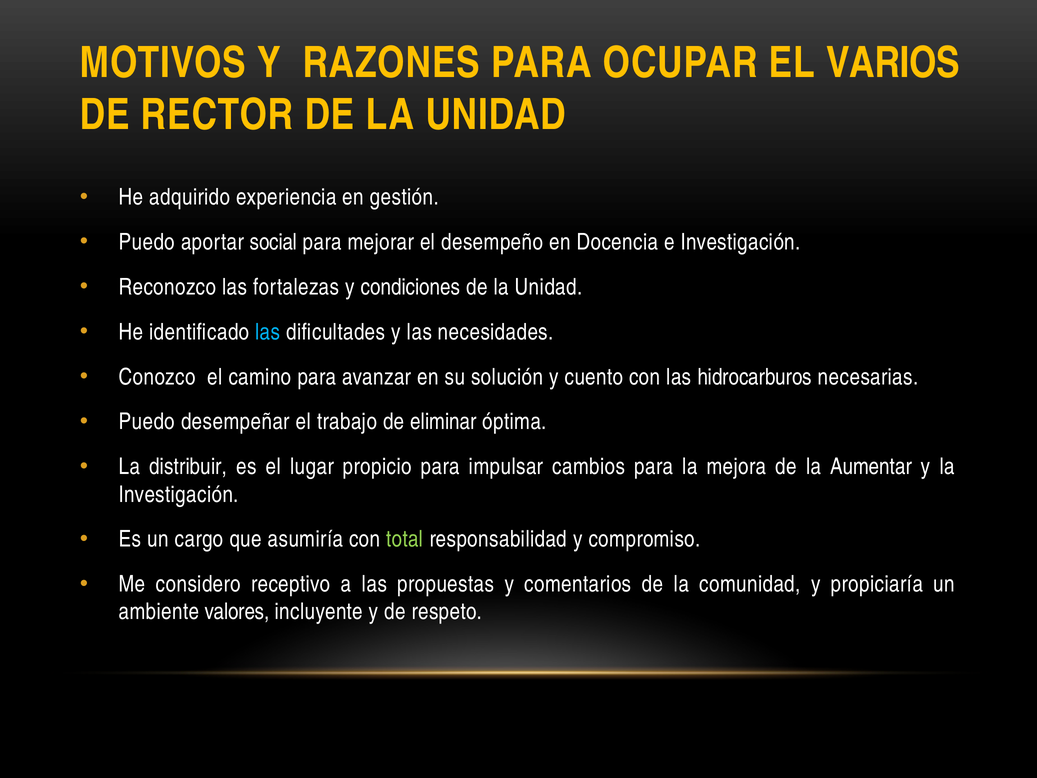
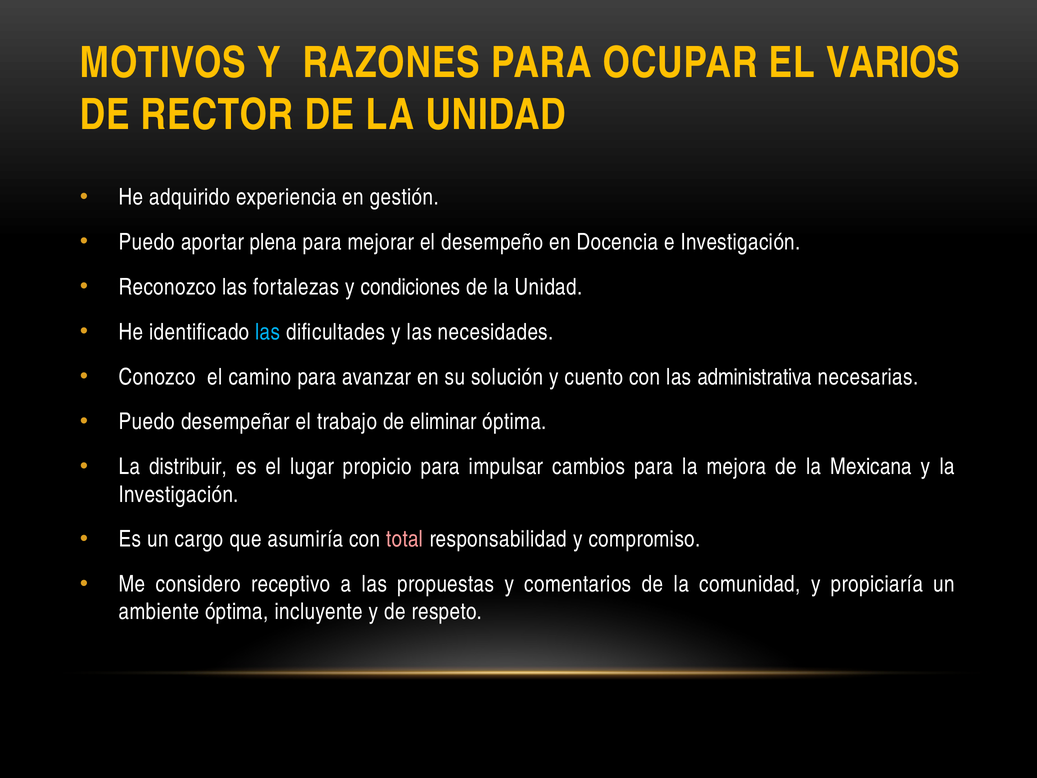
social: social -> plena (273, 242)
hidrocarburos: hidrocarburos -> administrativa (755, 377)
Aumentar: Aumentar -> Mexicana (871, 467)
total colour: light green -> pink (405, 539)
ambiente valores: valores -> óptima (237, 612)
